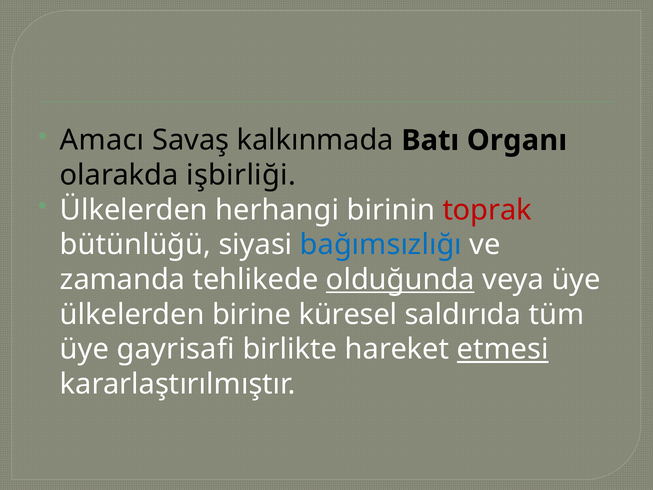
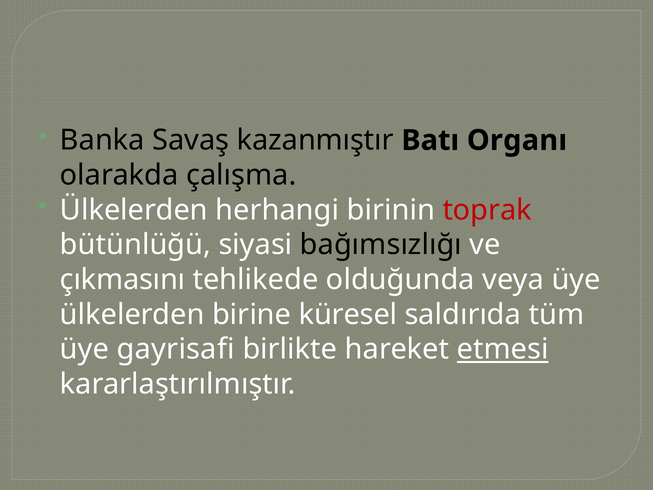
Amacı: Amacı -> Banka (102, 140)
kalkınmada: kalkınmada -> kazanmıştır (315, 140)
işbirliği: işbirliği -> çalışma (241, 175)
bağımsızlığı colour: blue -> black (381, 245)
zamanda: zamanda -> çıkmasını (123, 280)
olduğunda underline: present -> none (400, 280)
